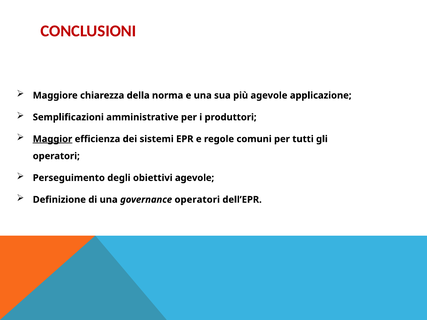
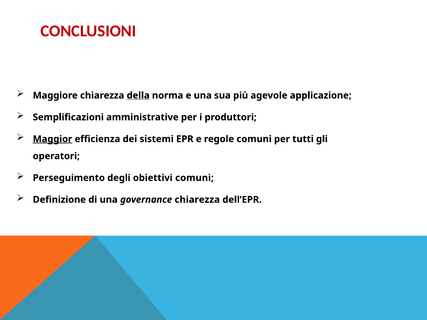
della underline: none -> present (138, 96)
obiettivi agevole: agevole -> comuni (194, 178)
governance operatori: operatori -> chiarezza (197, 200)
